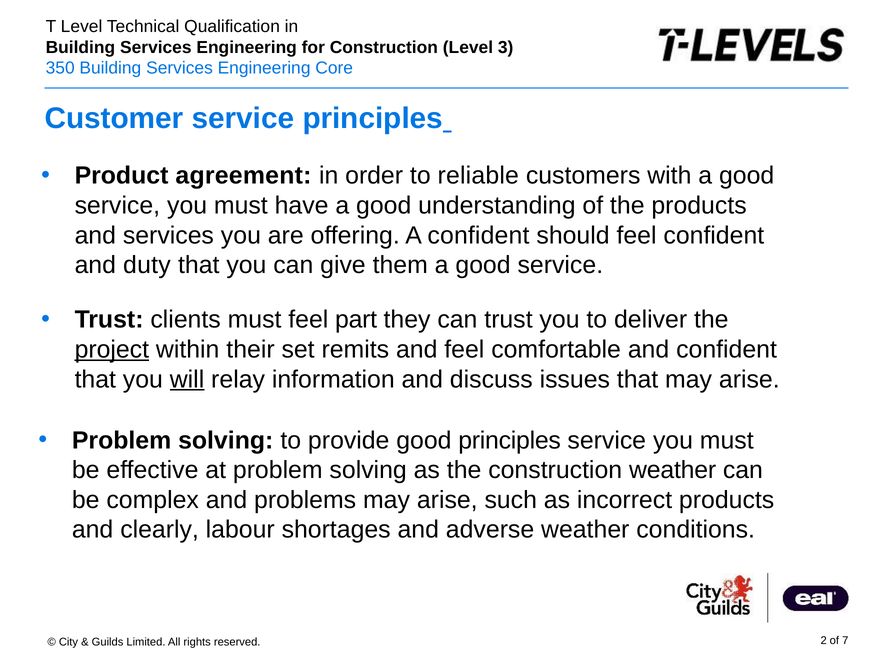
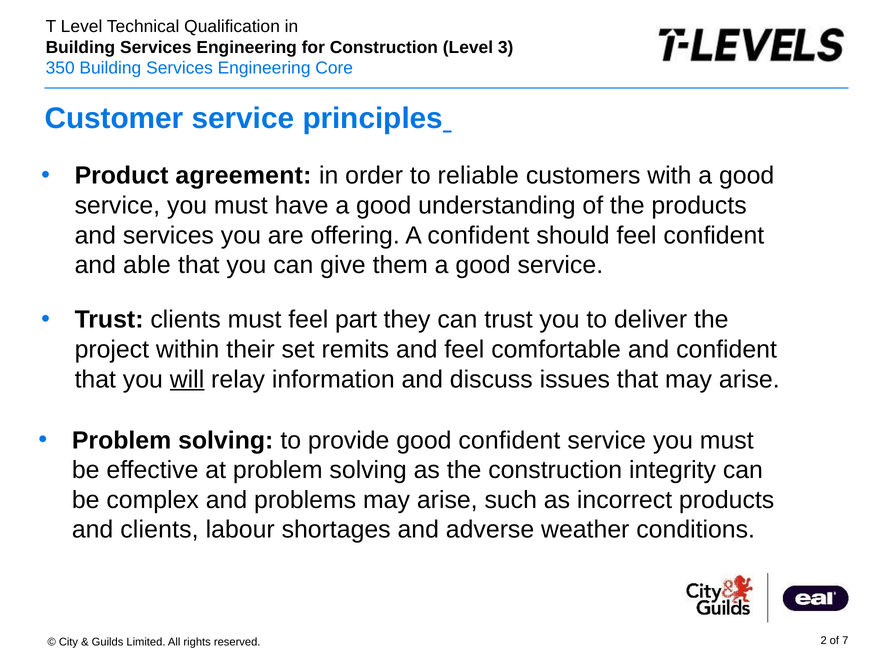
duty: duty -> able (147, 265)
project underline: present -> none (112, 349)
good principles: principles -> confident (509, 440)
construction weather: weather -> integrity (673, 470)
and clearly: clearly -> clients (159, 530)
